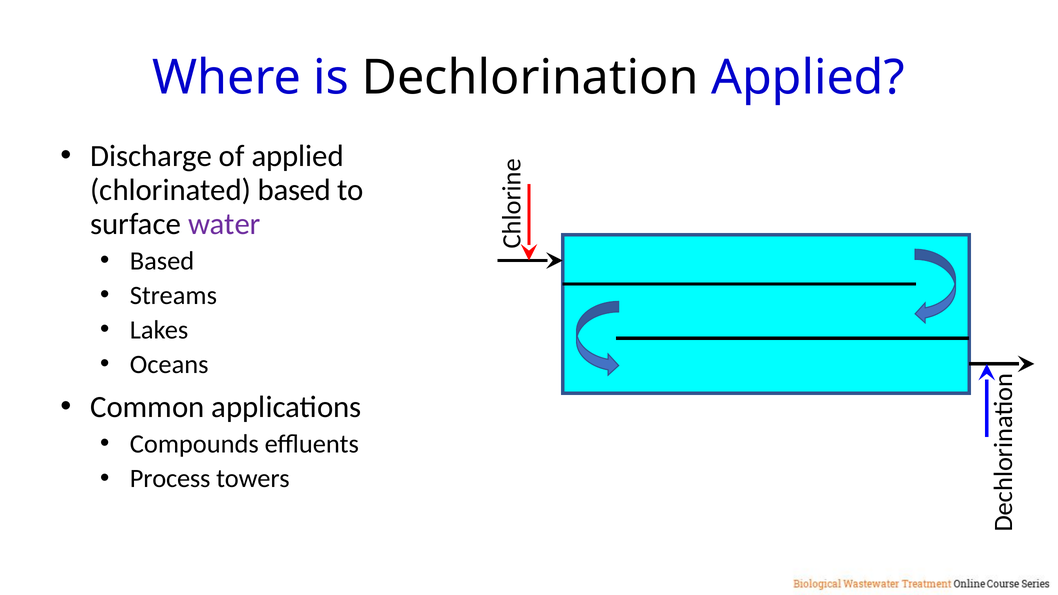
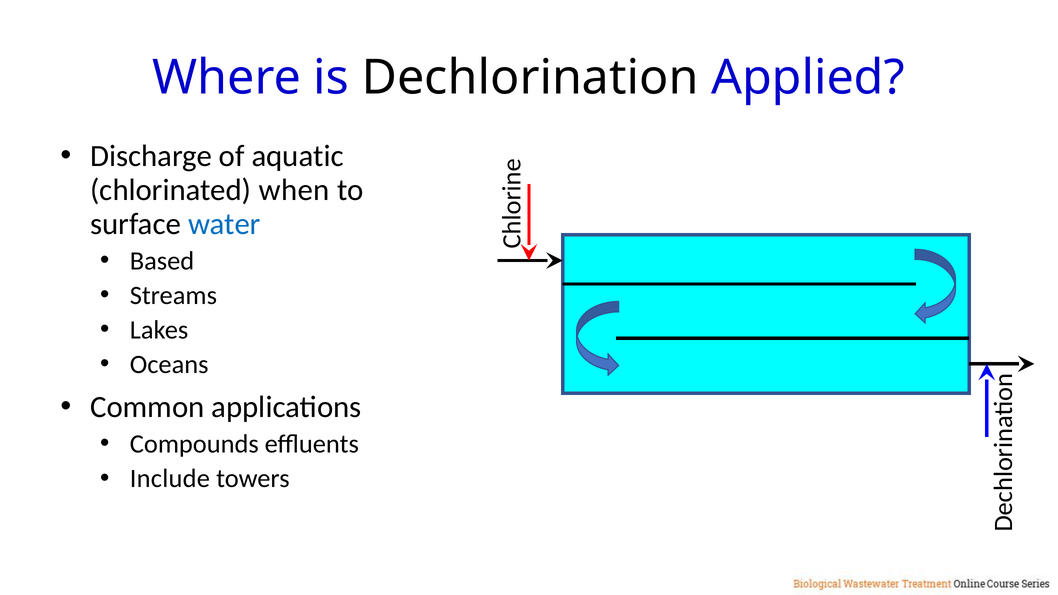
of applied: applied -> aquatic (298, 156)
chlorinated based: based -> when (294, 190)
water colour: purple -> blue (224, 224)
Process: Process -> Include (170, 479)
